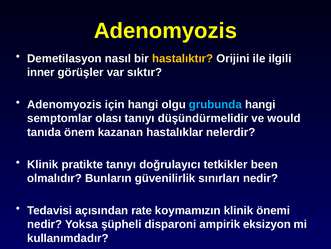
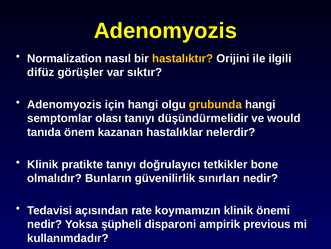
Demetilasyon: Demetilasyon -> Normalization (64, 58)
inner: inner -> difüz (41, 72)
grubunda colour: light blue -> yellow (215, 104)
been: been -> bone (264, 164)
eksizyon: eksizyon -> previous (267, 224)
